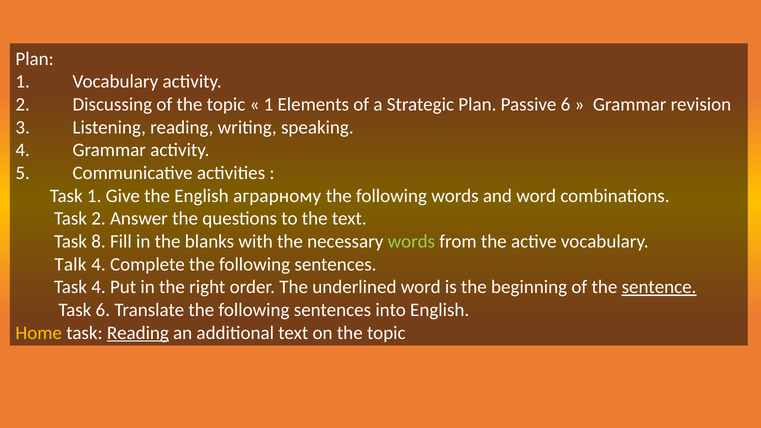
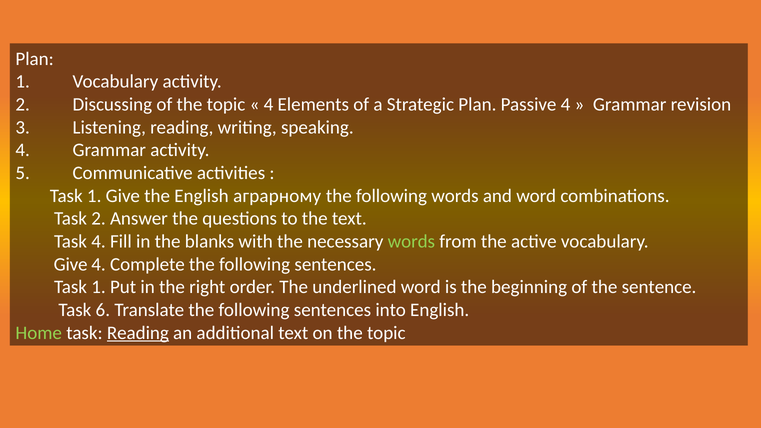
1: 1 -> 4 (268, 104)
Passive 6: 6 -> 4 (565, 104)
Task 8: 8 -> 4 (98, 241)
Talk: Talk -> Give (71, 264)
4: 4 -> 1 (98, 287)
sentence underline: present -> none (659, 287)
Home colour: yellow -> light green (39, 333)
